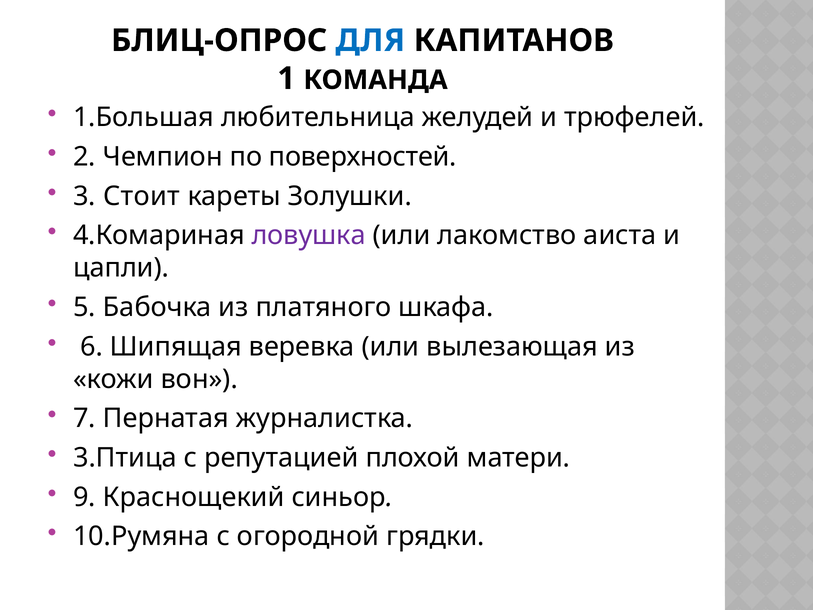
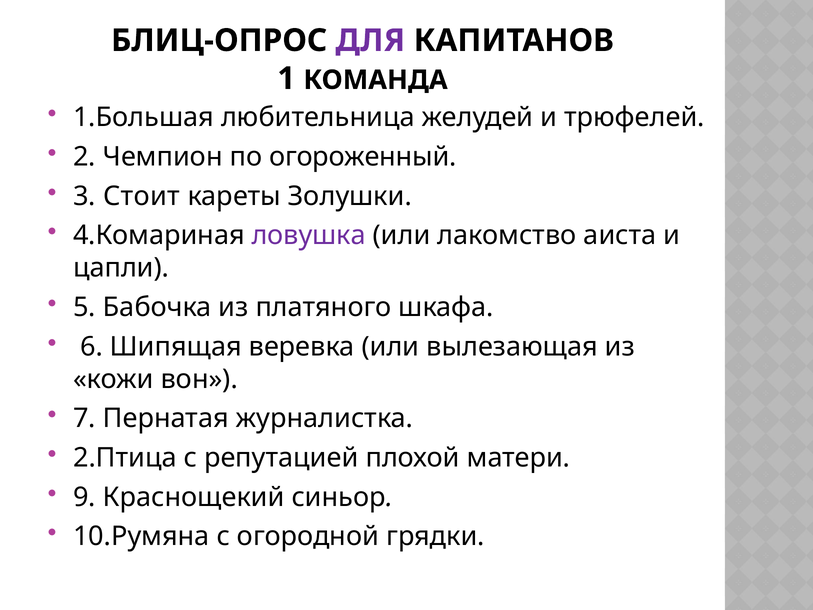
ДЛЯ colour: blue -> purple (370, 41)
поверхностей: поверхностей -> огороженный (363, 157)
3.Птица: 3.Птица -> 2.Птица (125, 458)
